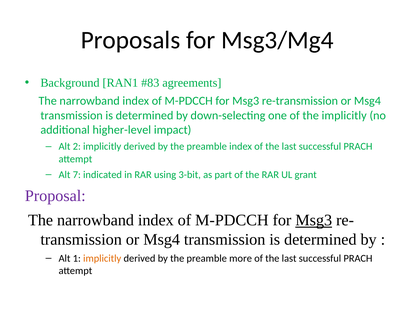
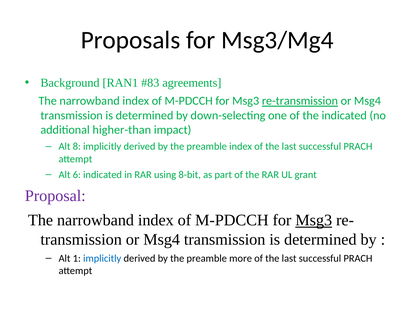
re-transmission underline: none -> present (300, 101)
the implicitly: implicitly -> indicated (344, 116)
higher-level: higher-level -> higher-than (122, 130)
2: 2 -> 8 (77, 147)
7: 7 -> 6 (77, 175)
3-bit: 3-bit -> 8-bit (190, 175)
implicitly colour: orange -> blue (102, 259)
